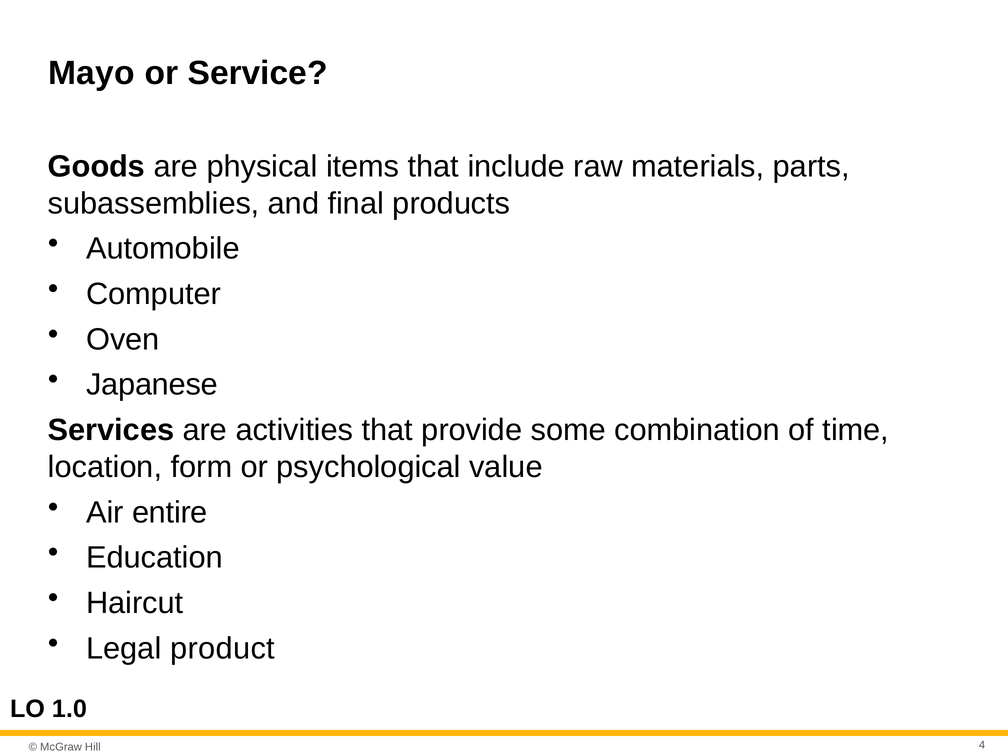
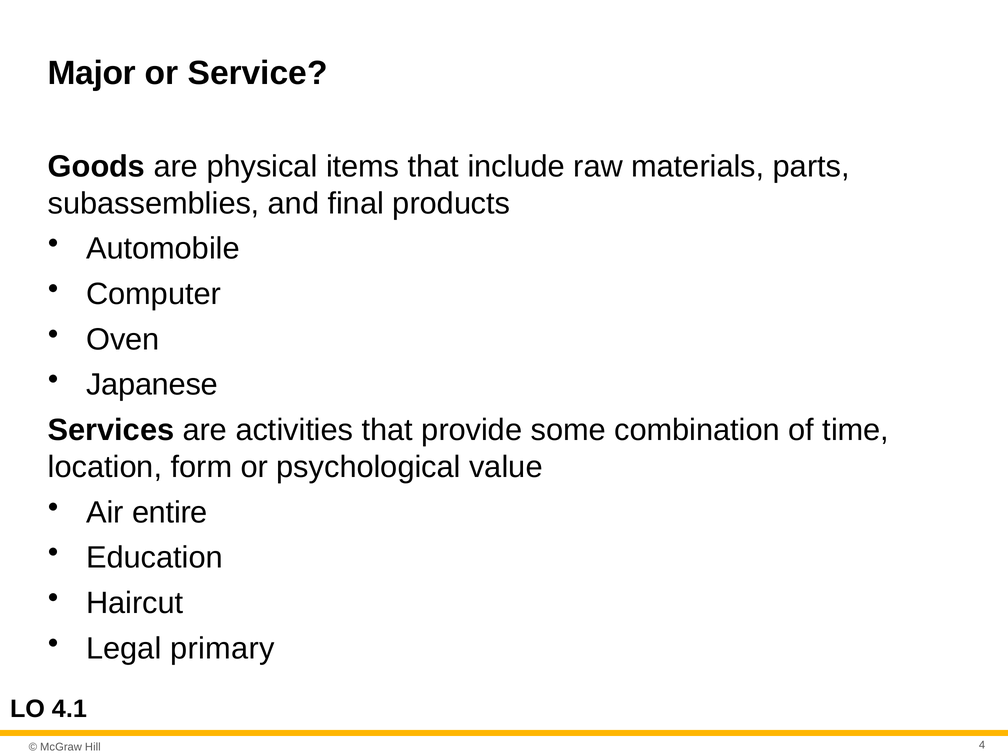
Mayo: Mayo -> Major (92, 73)
product: product -> primary (223, 649)
1.0: 1.0 -> 4.1 (69, 709)
